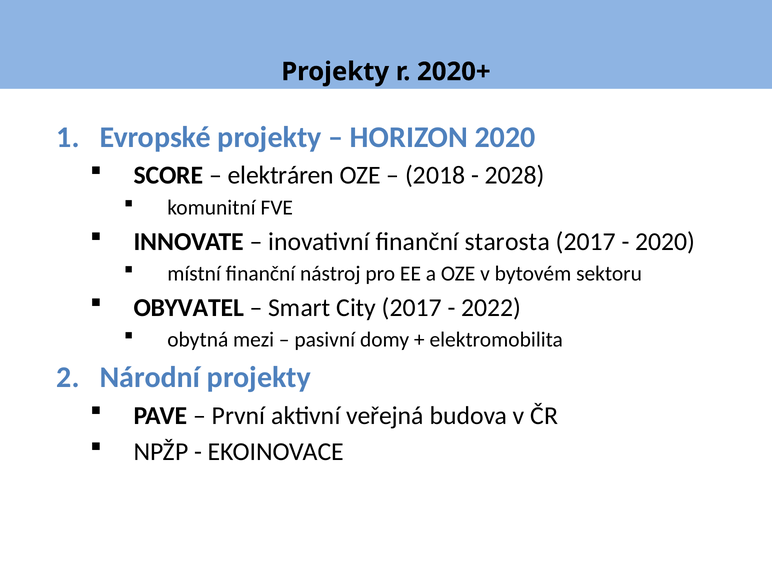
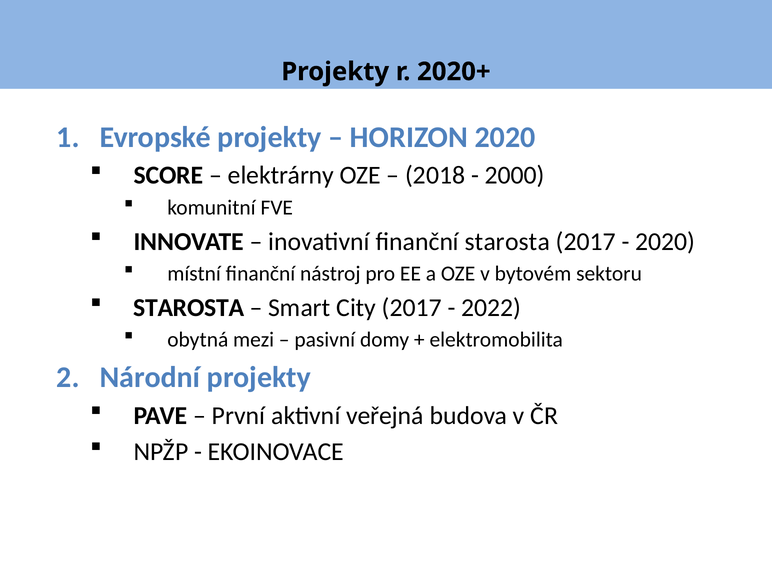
elektráren: elektráren -> elektrárny (281, 175)
2028: 2028 -> 2000 (515, 175)
OBYVATEL: OBYVATEL -> STAROSTA (189, 308)
